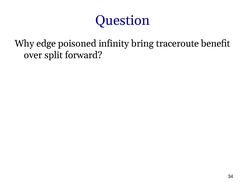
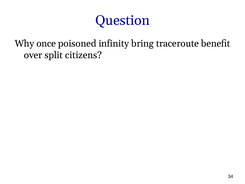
edge: edge -> once (46, 44)
forward: forward -> citizens (84, 55)
